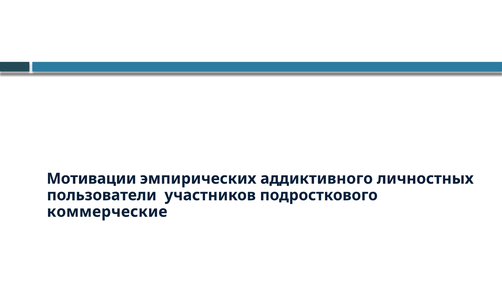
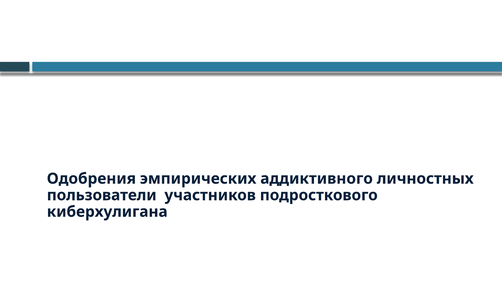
Мотивации: Мотивации -> Одобрения (91, 179)
коммерческие: коммерческие -> киберхулигана (107, 212)
